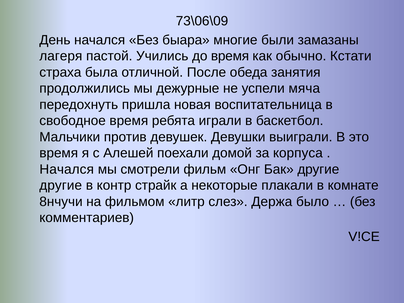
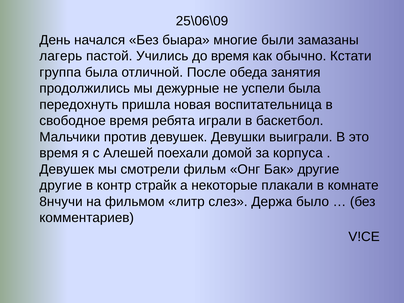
73\06\09: 73\06\09 -> 25\06\09 (202, 21)
лагеря: лагеря -> лагерь (61, 56)
страха: страха -> группа (60, 72)
успели мяча: мяча -> была (304, 88)
Начался: Начался -> Девушек (67, 169)
